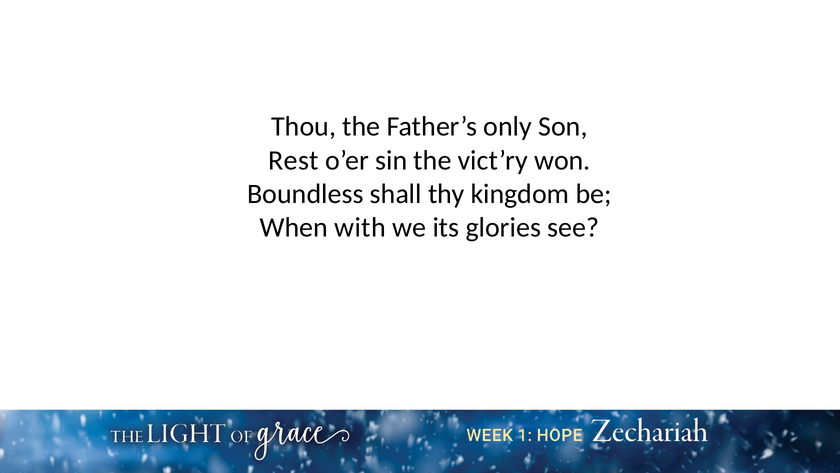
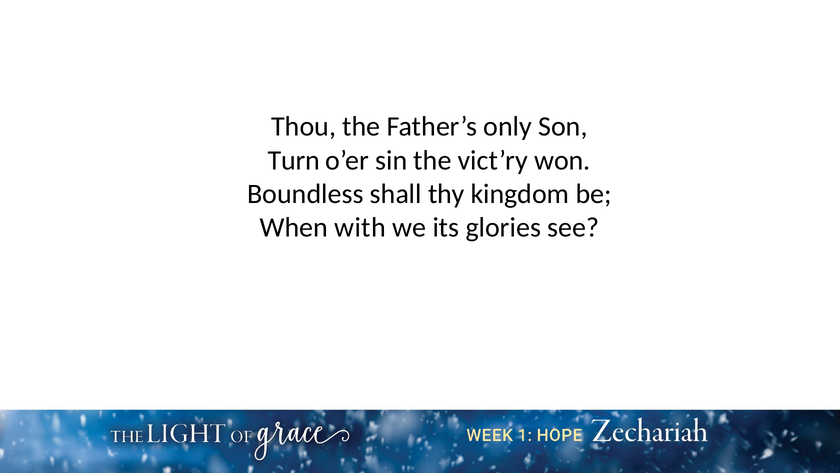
Rest: Rest -> Turn (294, 160)
